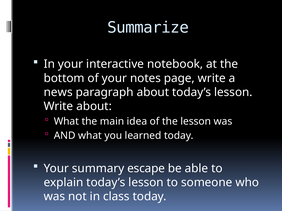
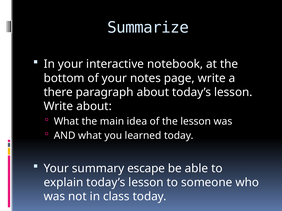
news: news -> there (58, 92)
